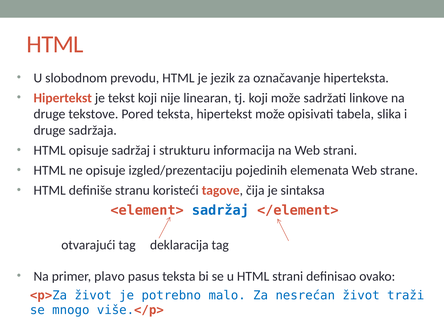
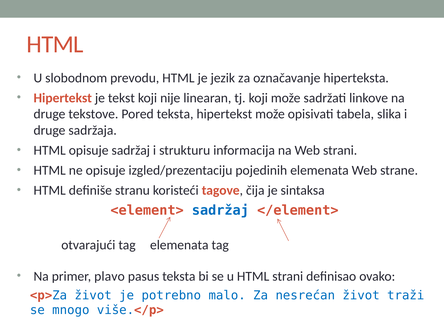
tag deklaracija: deklaracija -> elemenata (179, 245)
